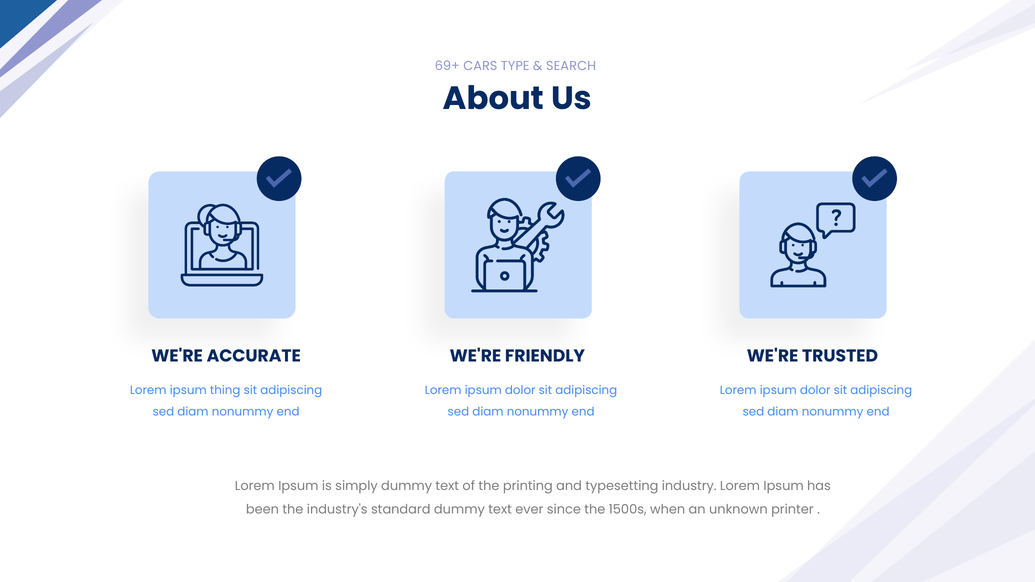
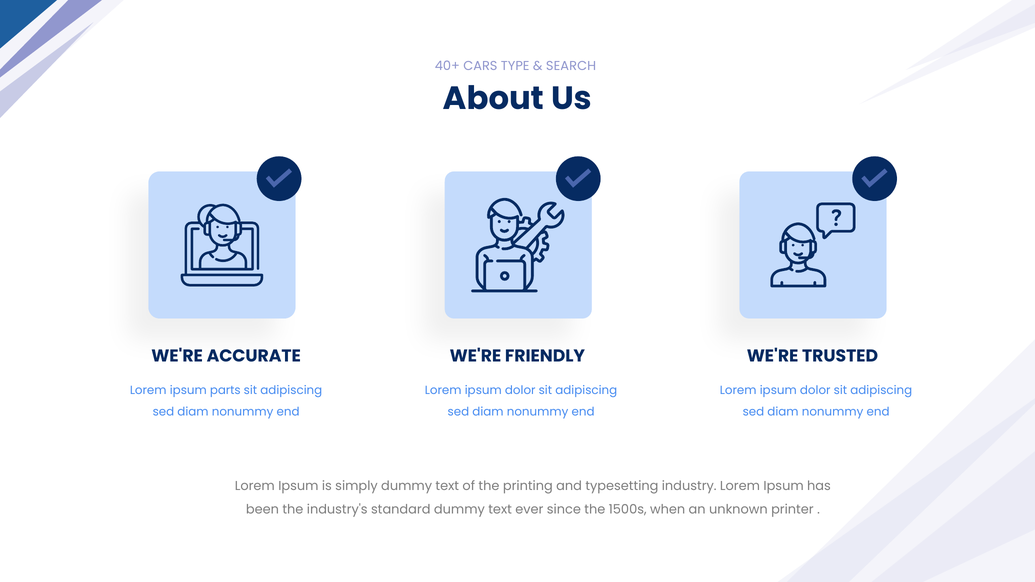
69+: 69+ -> 40+ (447, 66)
thing: thing -> parts (225, 391)
